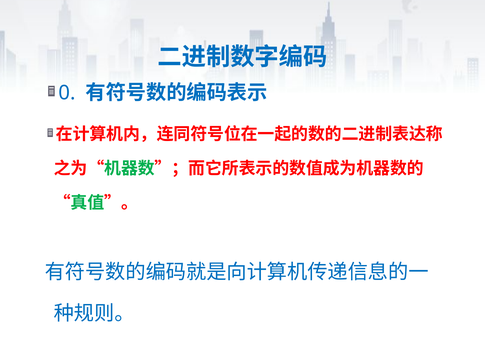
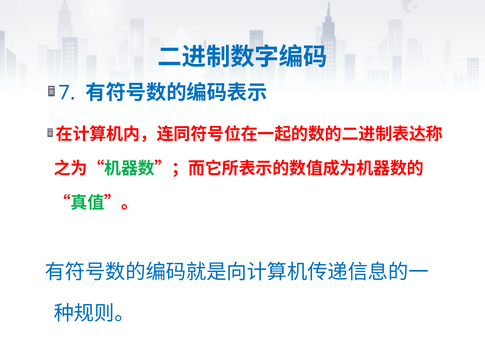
0: 0 -> 7 (67, 93)
